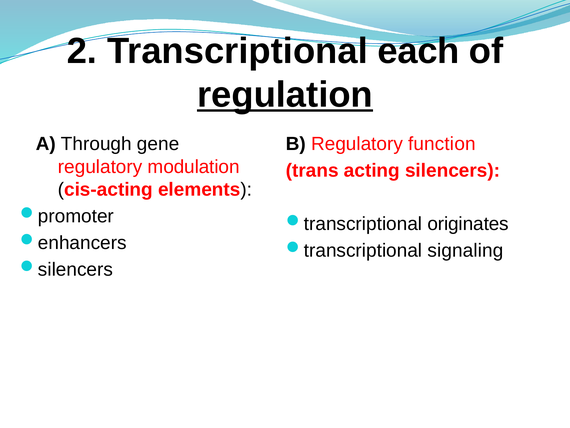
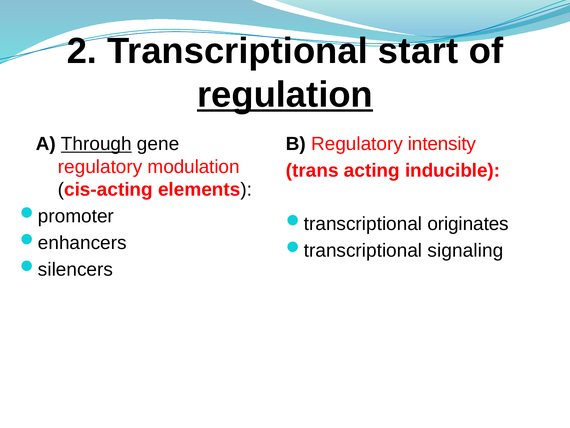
each: each -> start (418, 51)
Through underline: none -> present (96, 144)
function: function -> intensity (442, 144)
silencers: silencers -> inducible (453, 170)
